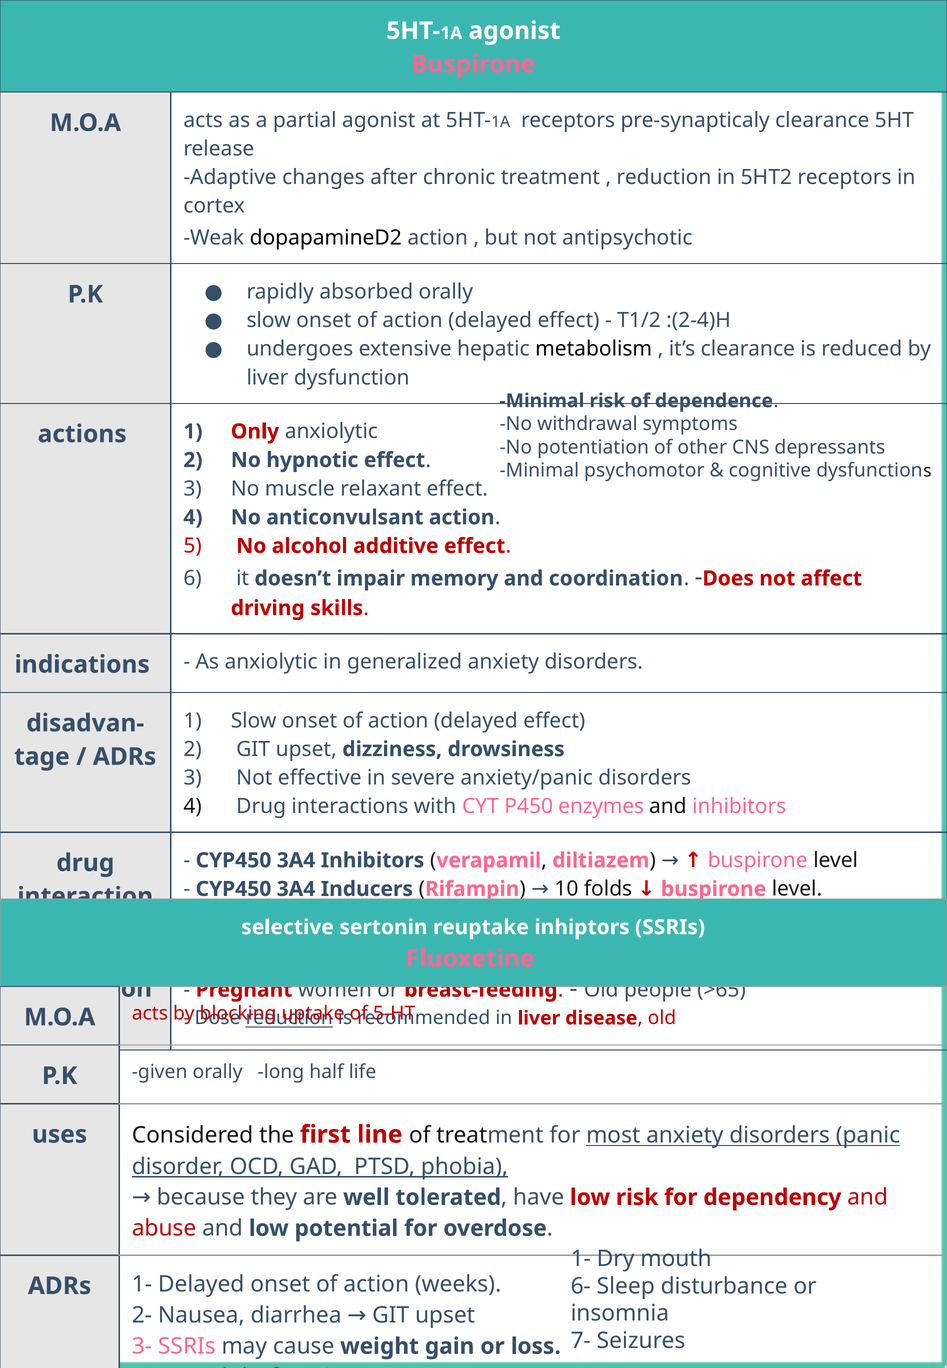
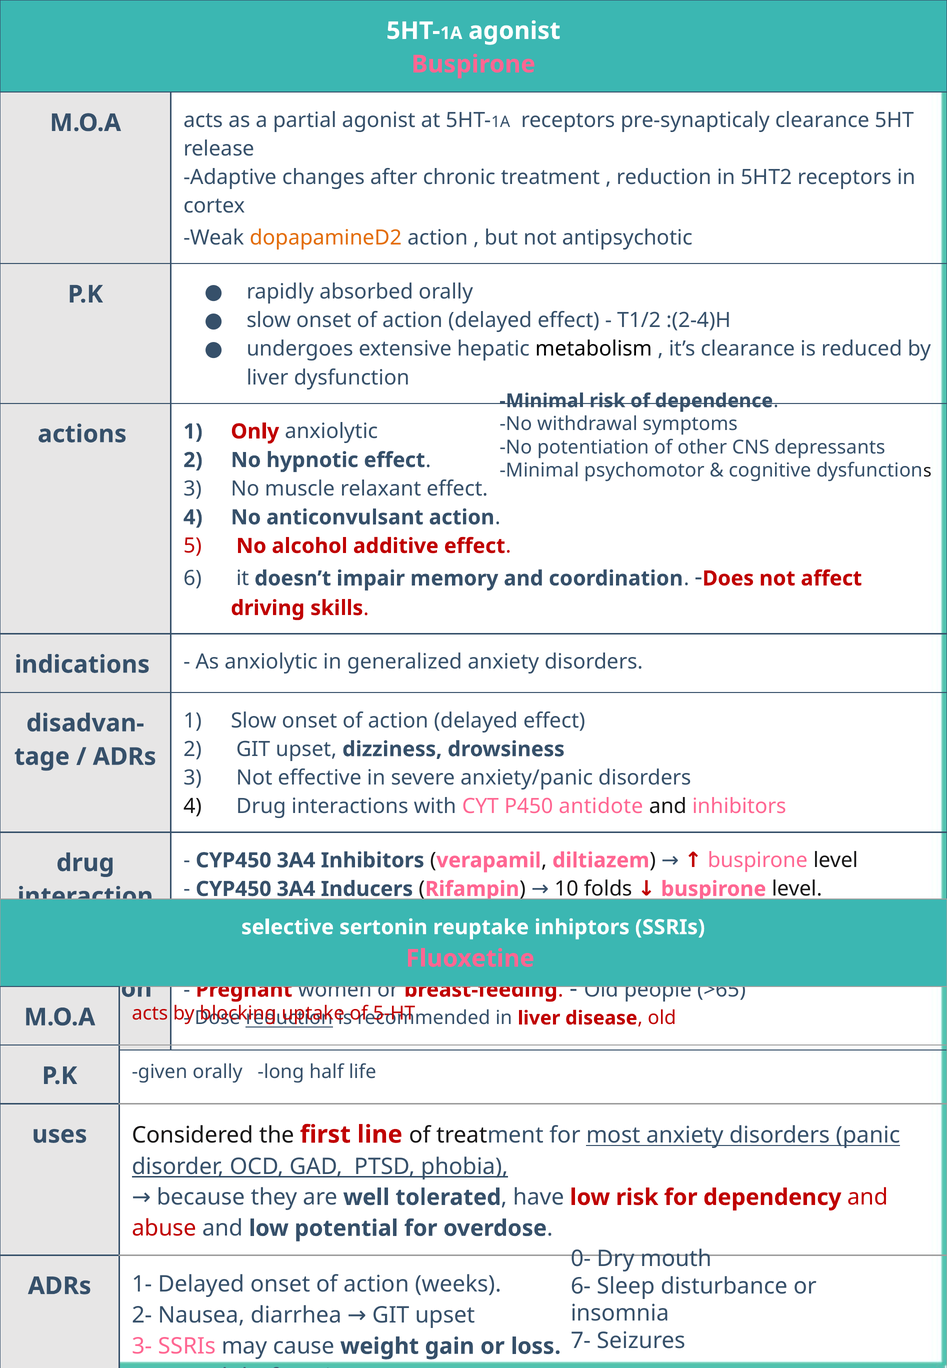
dopapamineD2 colour: black -> orange (326, 238)
enzymes: enzymes -> antidote (601, 806)
1-: 1- -> 0- (581, 1259)
